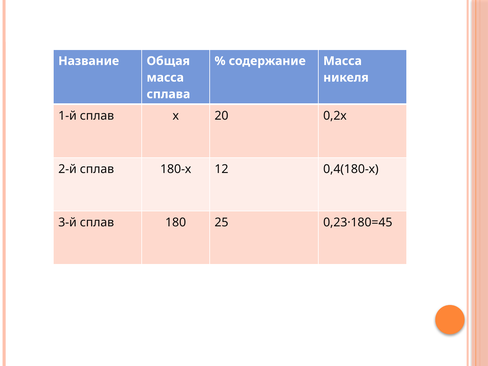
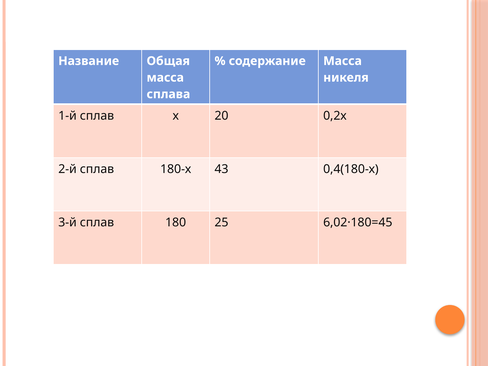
12: 12 -> 43 (222, 169)
0,23·180=45: 0,23·180=45 -> 6,02·180=45 (358, 222)
